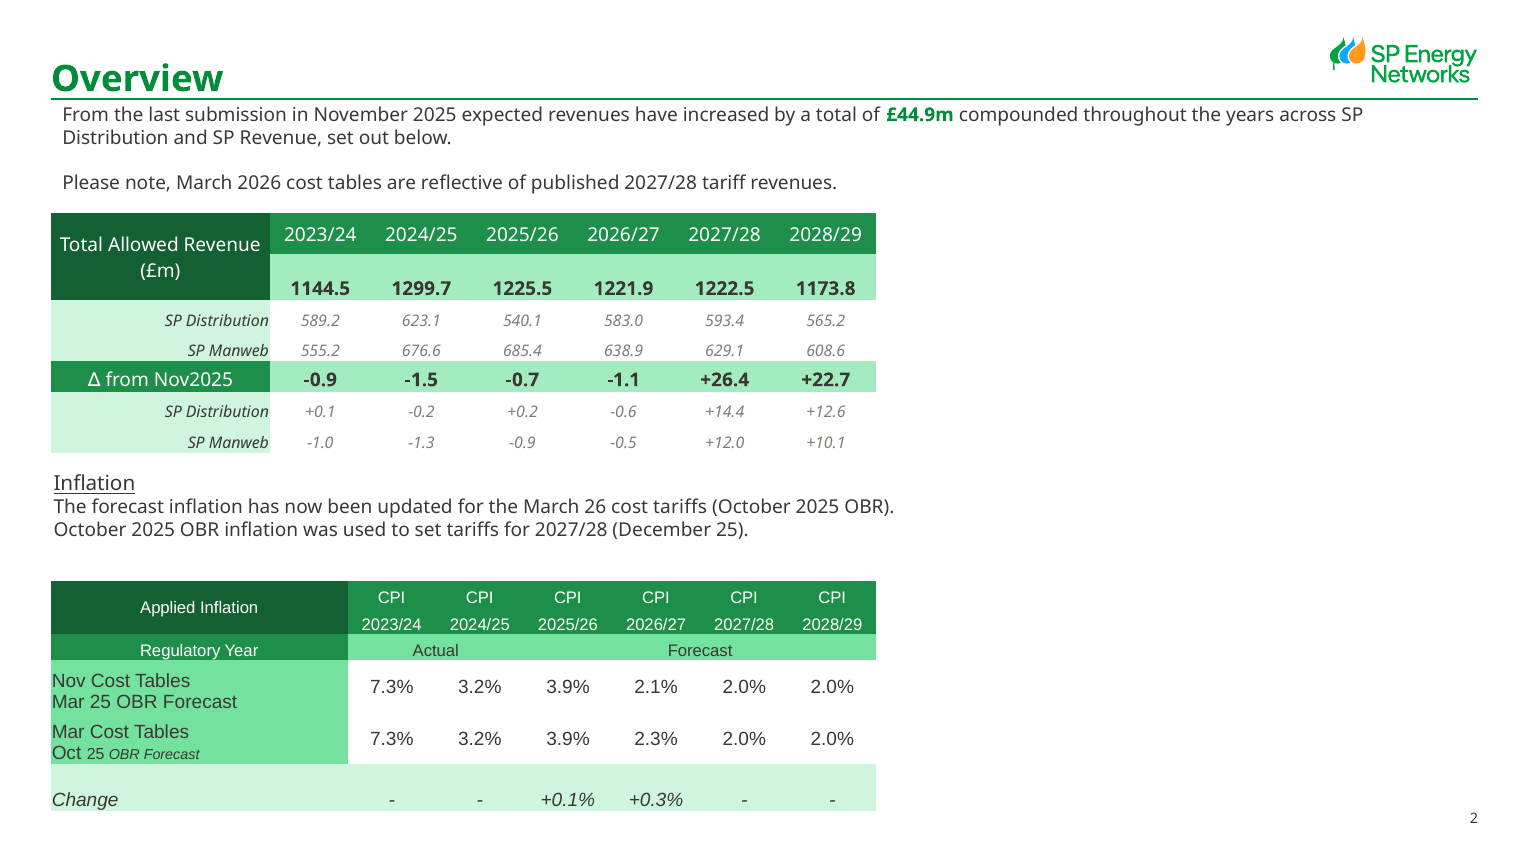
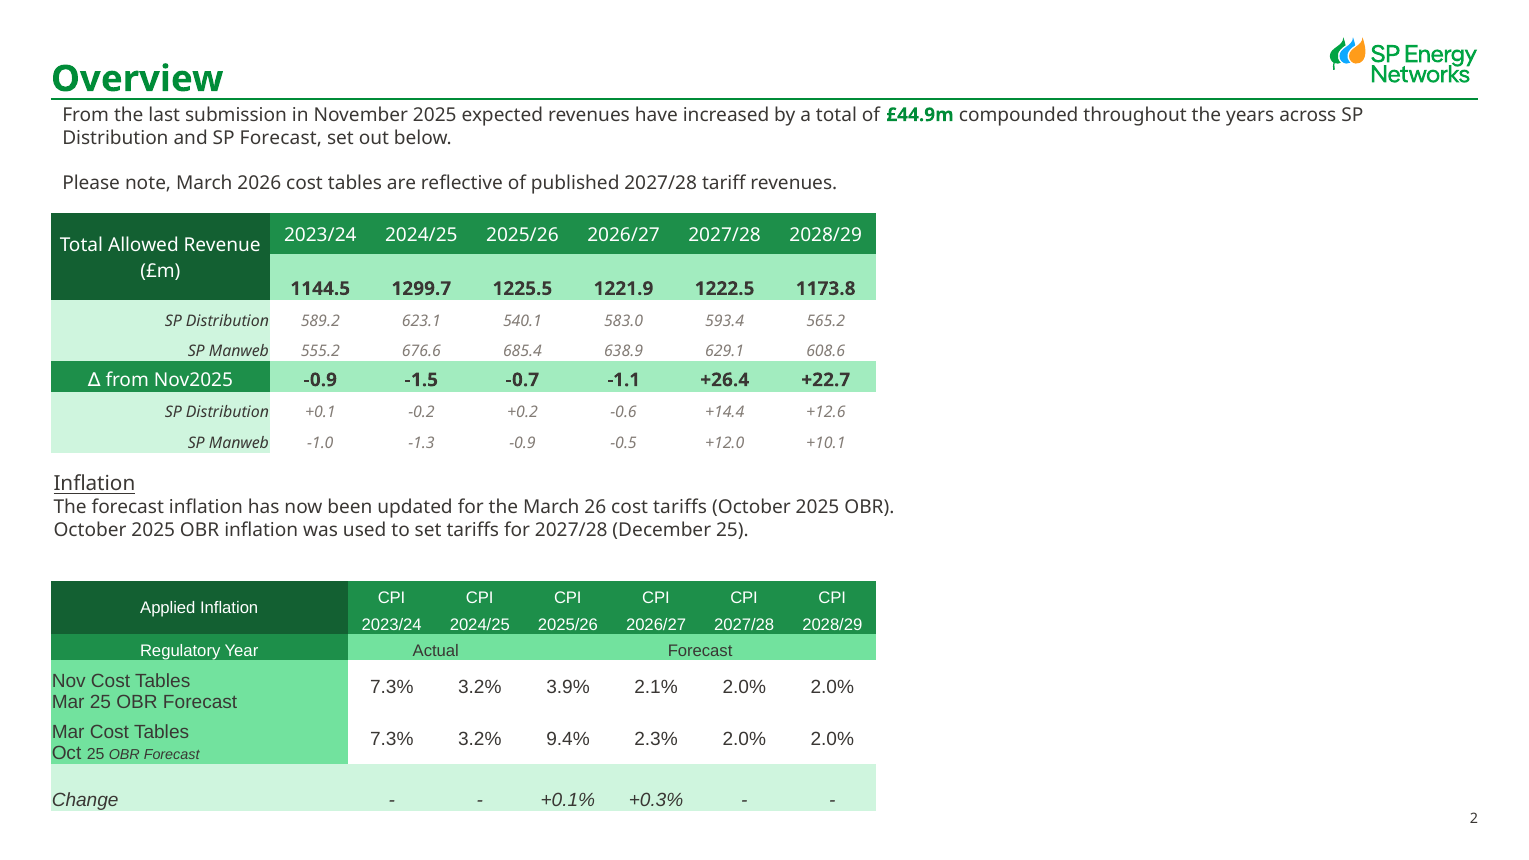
SP Revenue: Revenue -> Forecast (281, 138)
3.9%: 3.9% -> 9.4% (568, 739)
